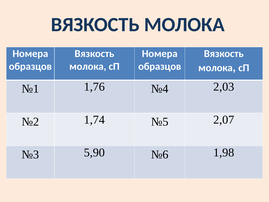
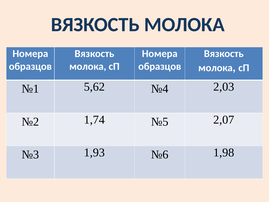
1,76: 1,76 -> 5,62 (94, 87)
5,90: 5,90 -> 1,93 (94, 152)
